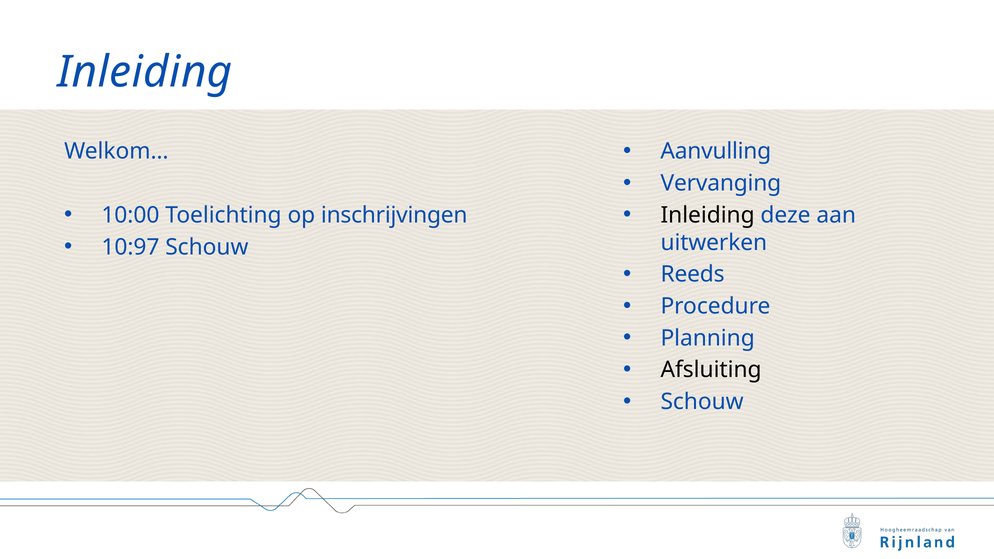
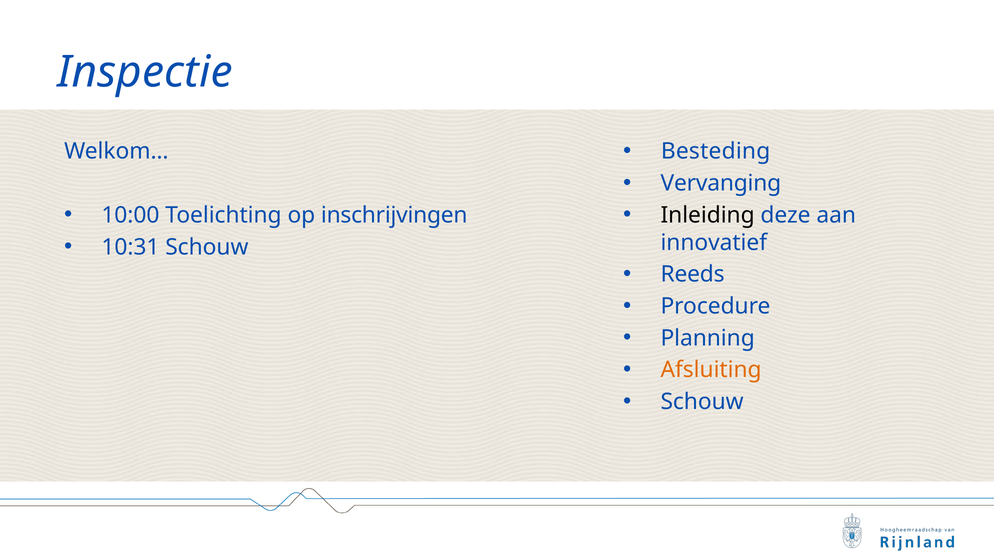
Inleiding: Inleiding -> Inspectie (145, 72)
Aanvulling: Aanvulling -> Besteding (716, 151)
10:97: 10:97 -> 10:31 (130, 247)
uitwerken: uitwerken -> innovatief (714, 243)
Afsluiting colour: black -> orange (711, 370)
